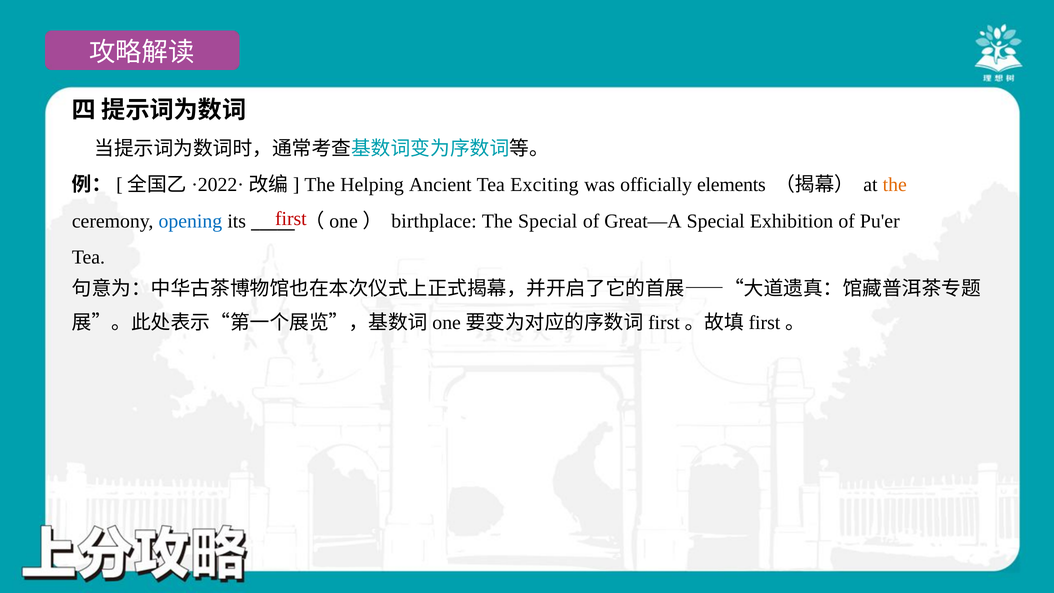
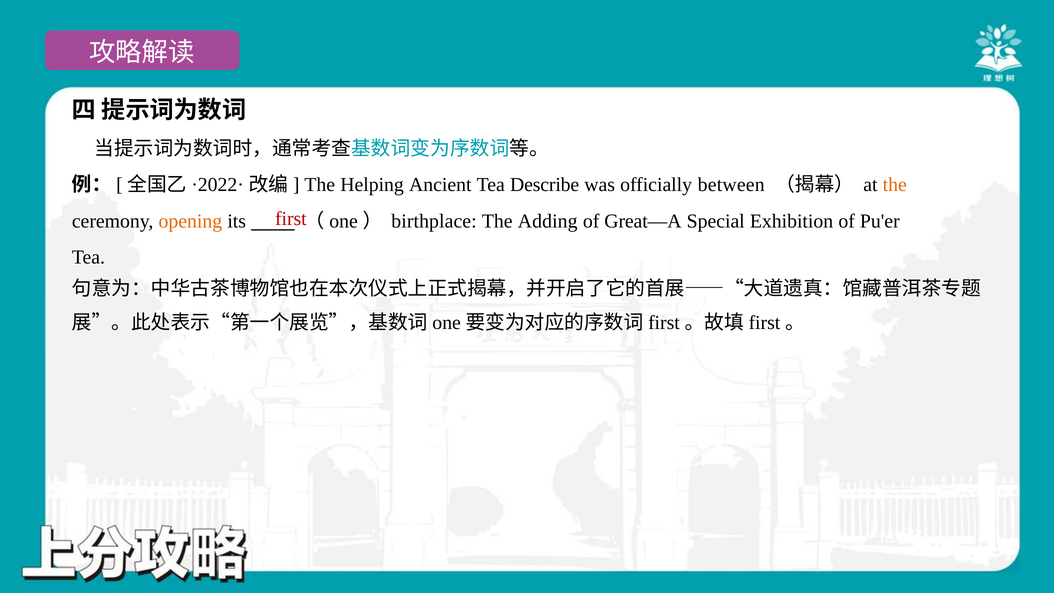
Exciting: Exciting -> Describe (545, 185)
elements: elements -> between (731, 185)
opening colour: blue -> orange (190, 221)
The Special: Special -> Adding (548, 221)
